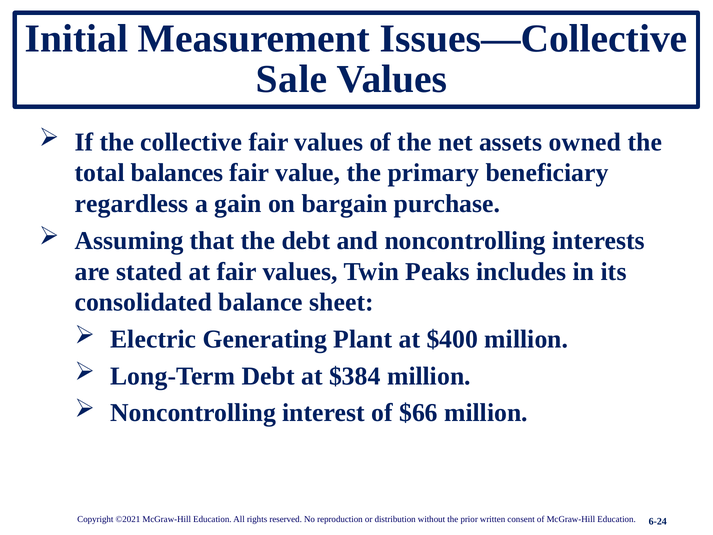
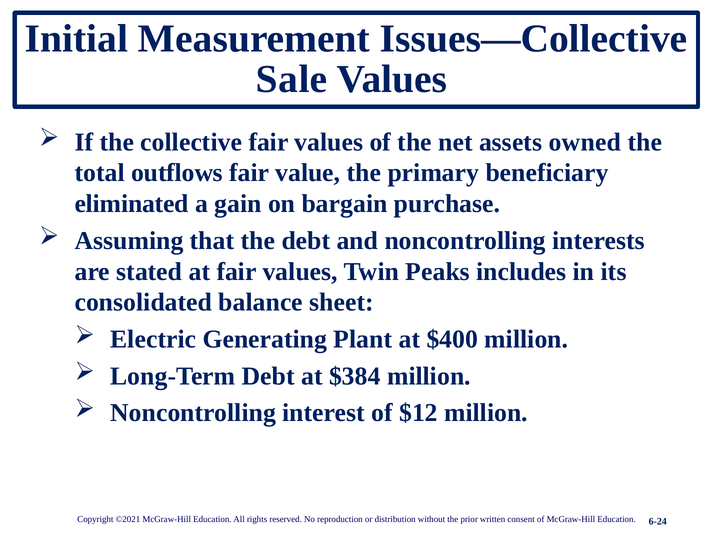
balances: balances -> outflows (177, 173)
regardless: regardless -> eliminated (132, 204)
$66: $66 -> $12 (418, 413)
